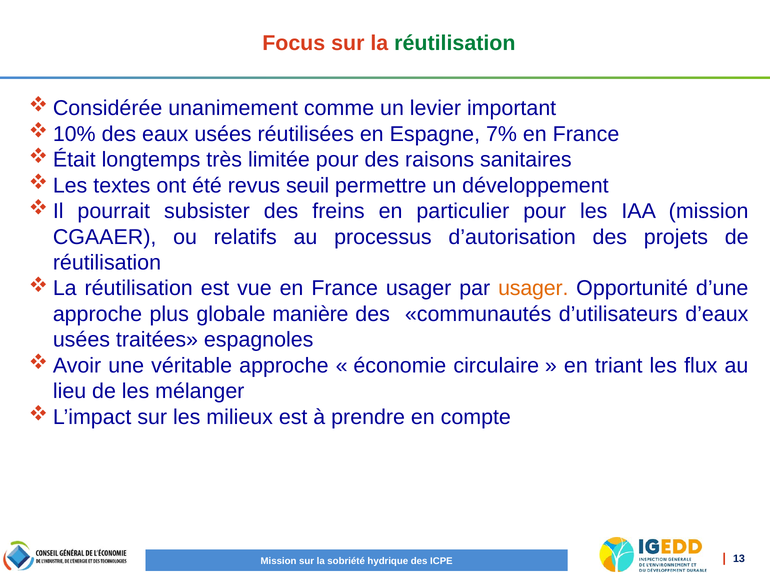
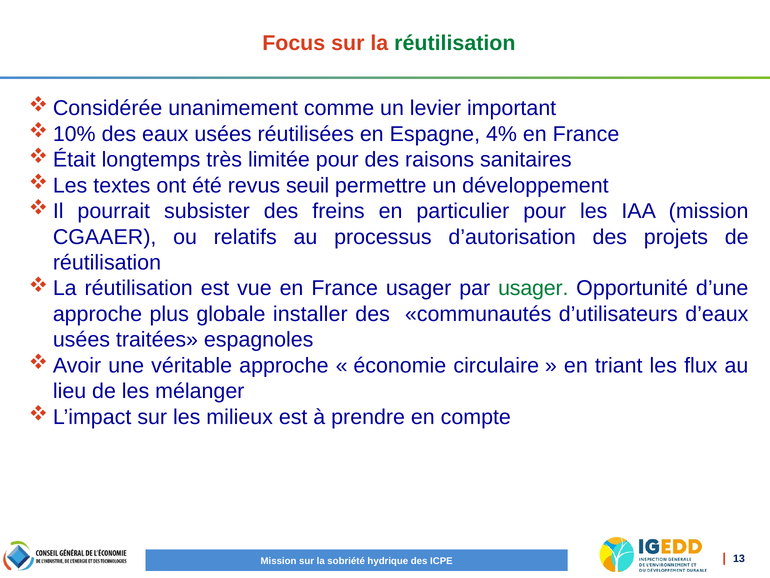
7%: 7% -> 4% (501, 134)
usager colour: orange -> green (533, 288)
manière: manière -> installer (310, 314)
